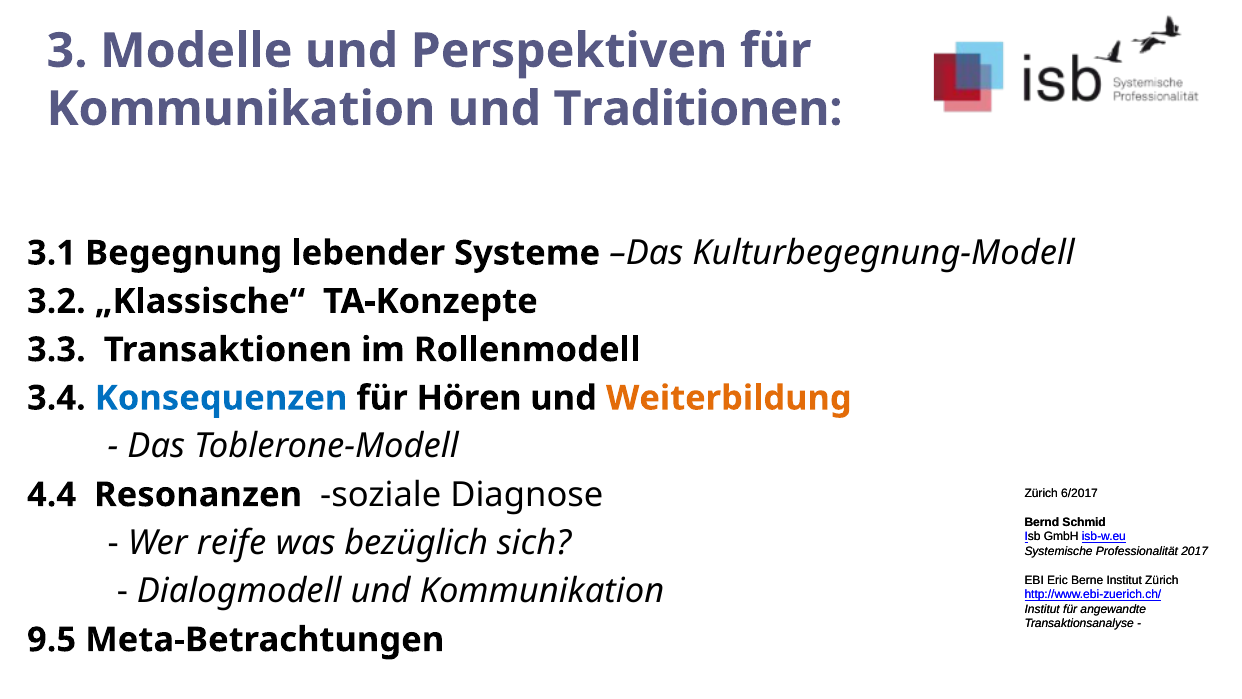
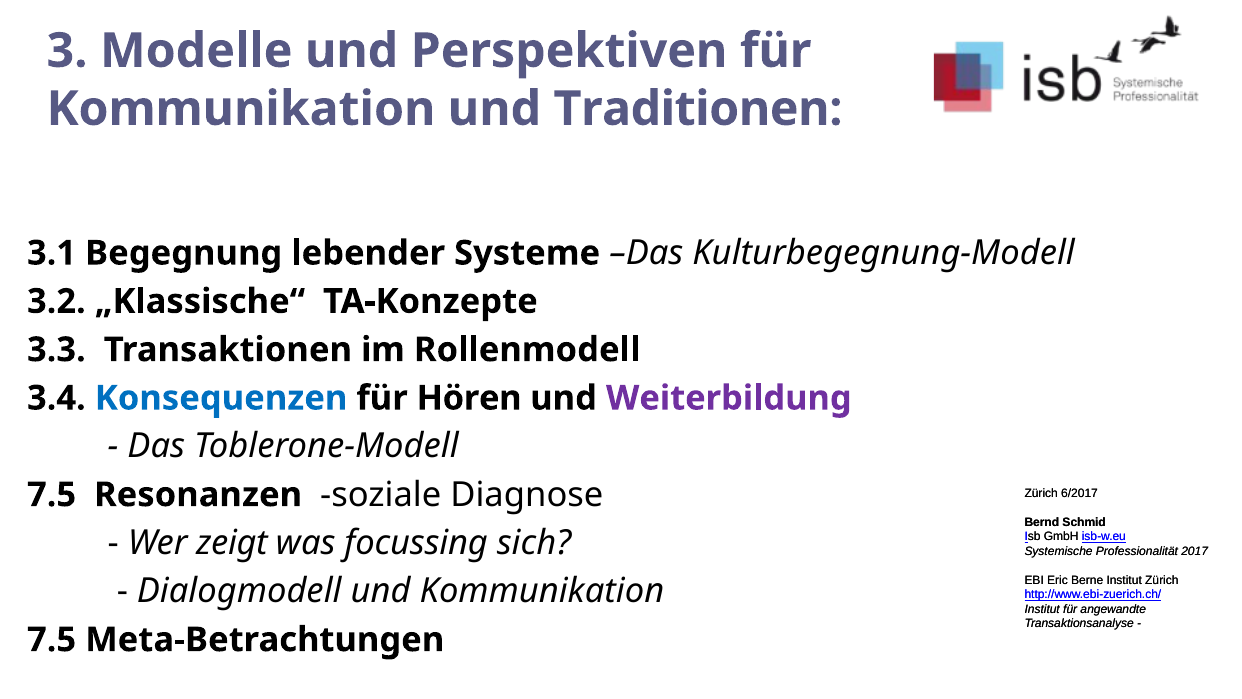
Weiterbildung colour: orange -> purple (729, 398)
4.4: 4.4 -> 7.5 (52, 495)
reife: reife -> zeigt (232, 543)
bezüglich: bezüglich -> focussing (416, 543)
9.5: 9.5 -> 7.5 (52, 639)
